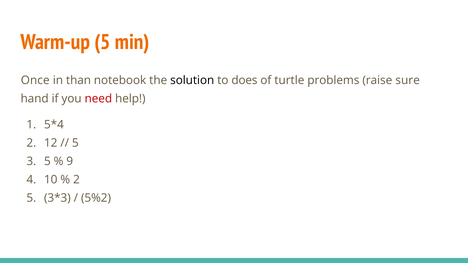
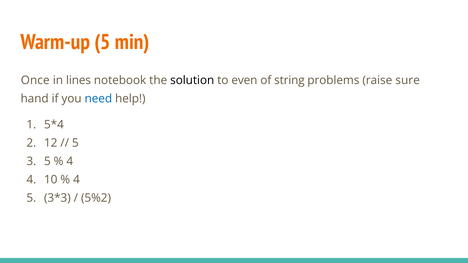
than: than -> lines (79, 80)
does: does -> even (244, 80)
turtle: turtle -> string (289, 80)
need colour: red -> blue (98, 99)
9: 9 -> 4 (70, 161)
2: 2 -> 4 (76, 180)
